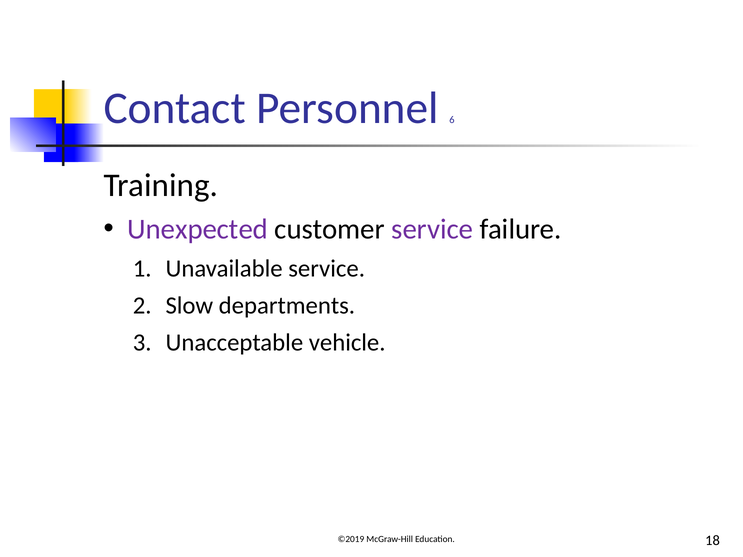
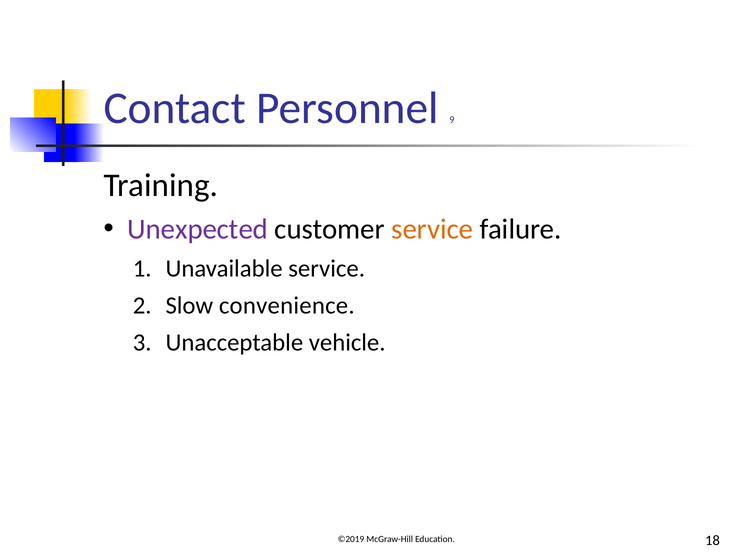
6: 6 -> 9 (452, 120)
service colour: purple -> orange (432, 229)
departments: departments -> convenience (287, 306)
